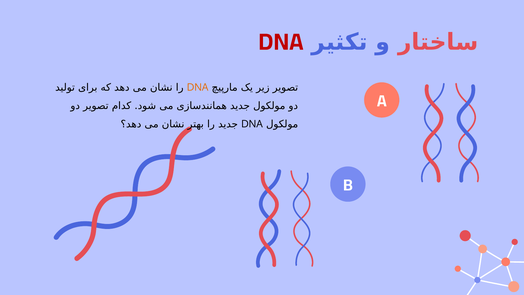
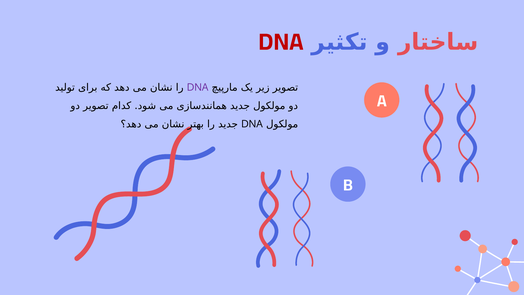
DNA colour: orange -> purple (198, 87)
